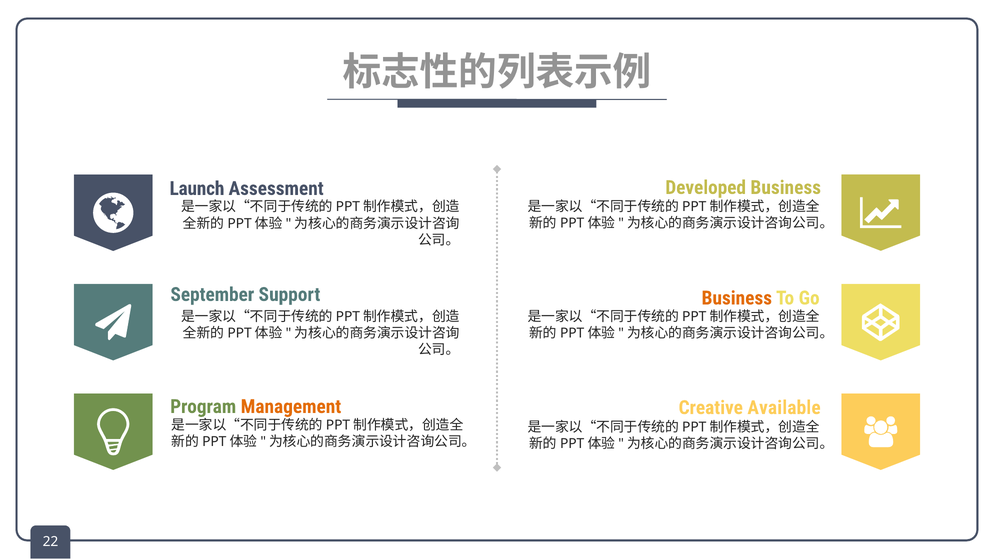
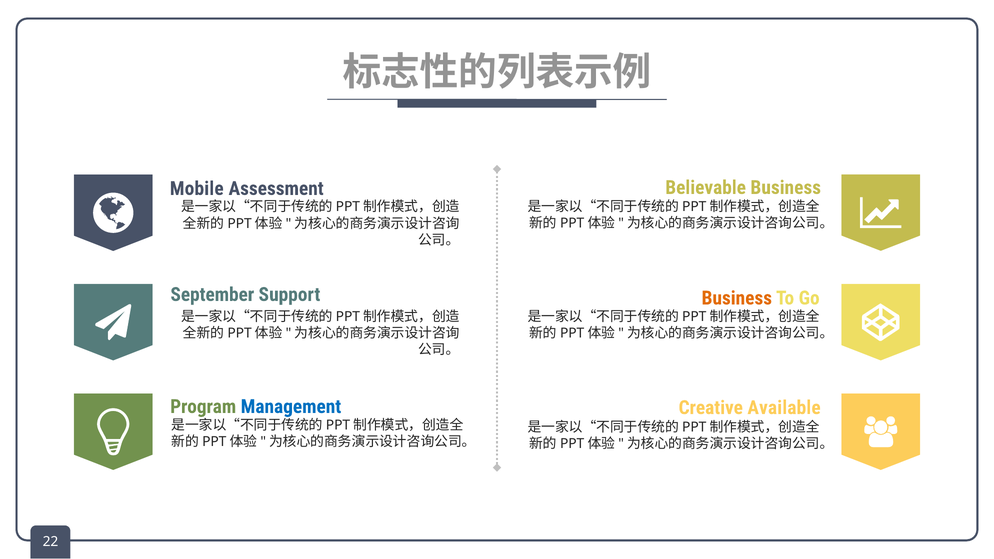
Developed: Developed -> Believable (706, 188)
Launch: Launch -> Mobile (197, 189)
Management colour: orange -> blue (291, 407)
